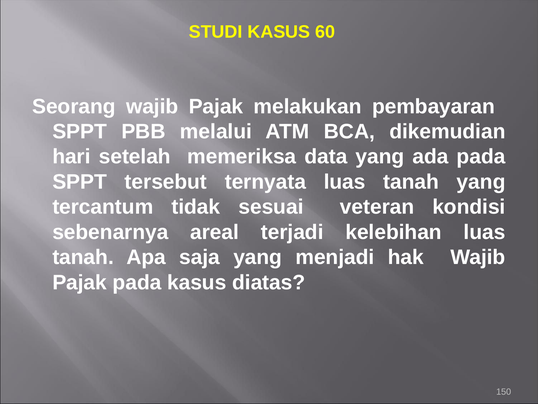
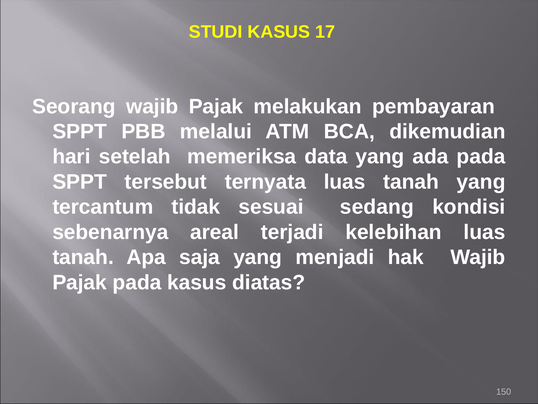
60: 60 -> 17 (325, 32)
veteran: veteran -> sedang (377, 207)
